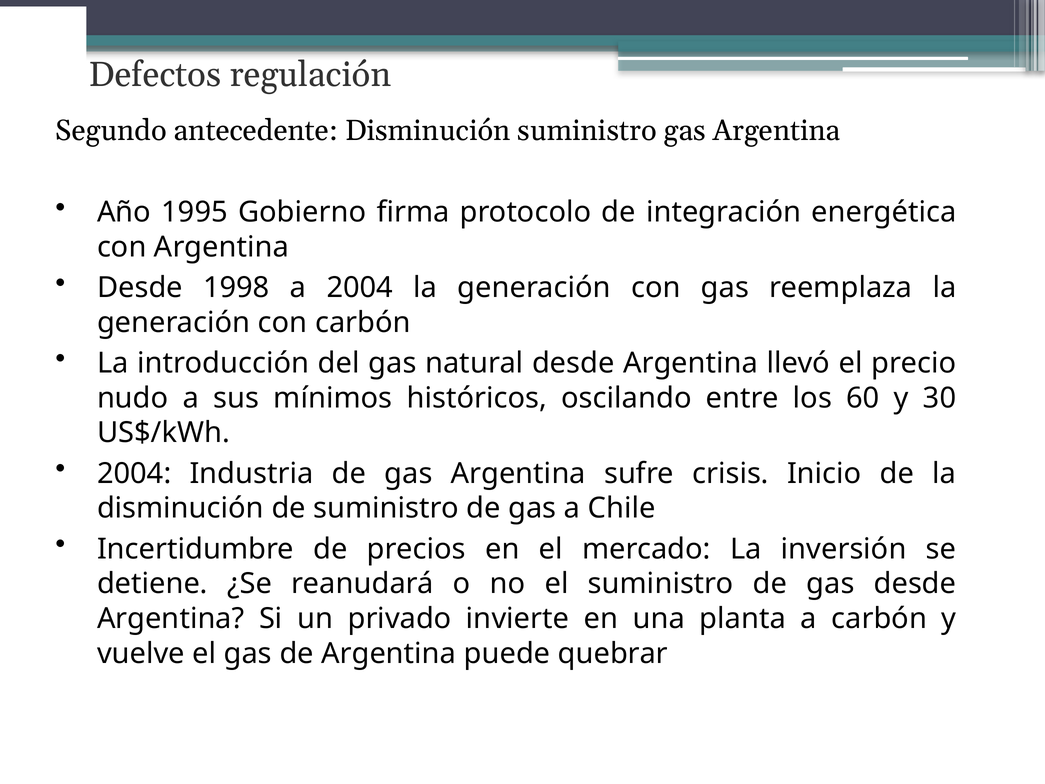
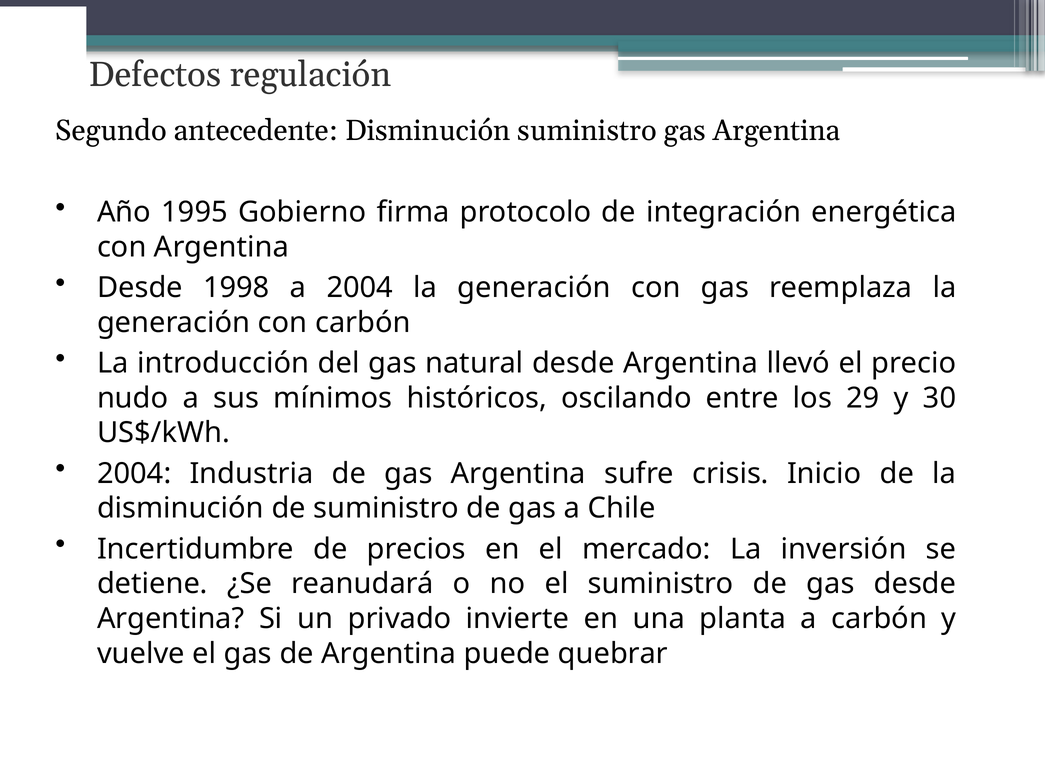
60: 60 -> 29 (863, 398)
